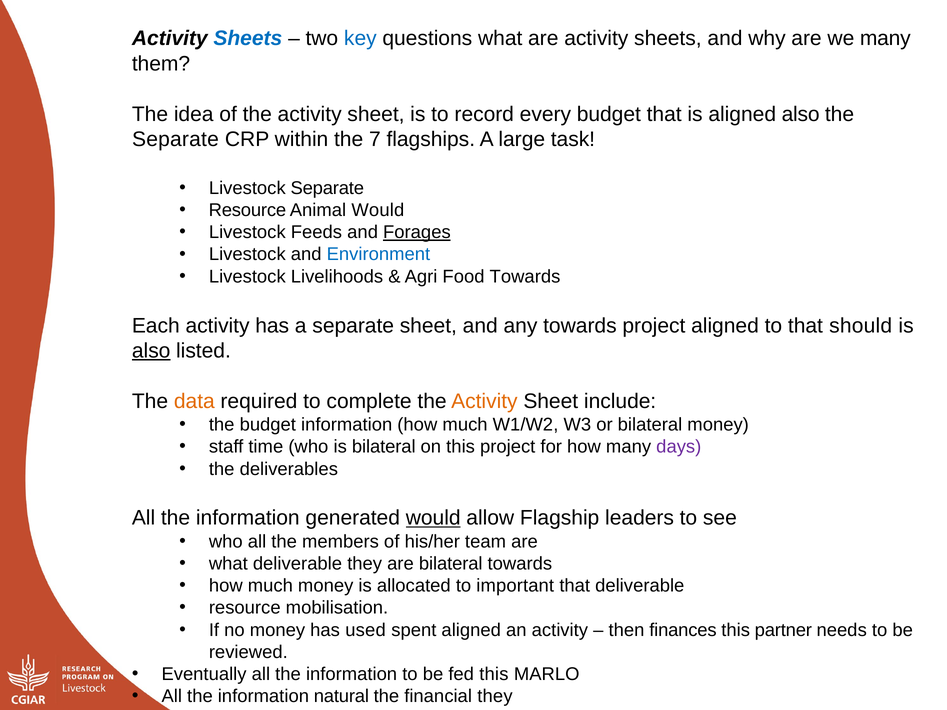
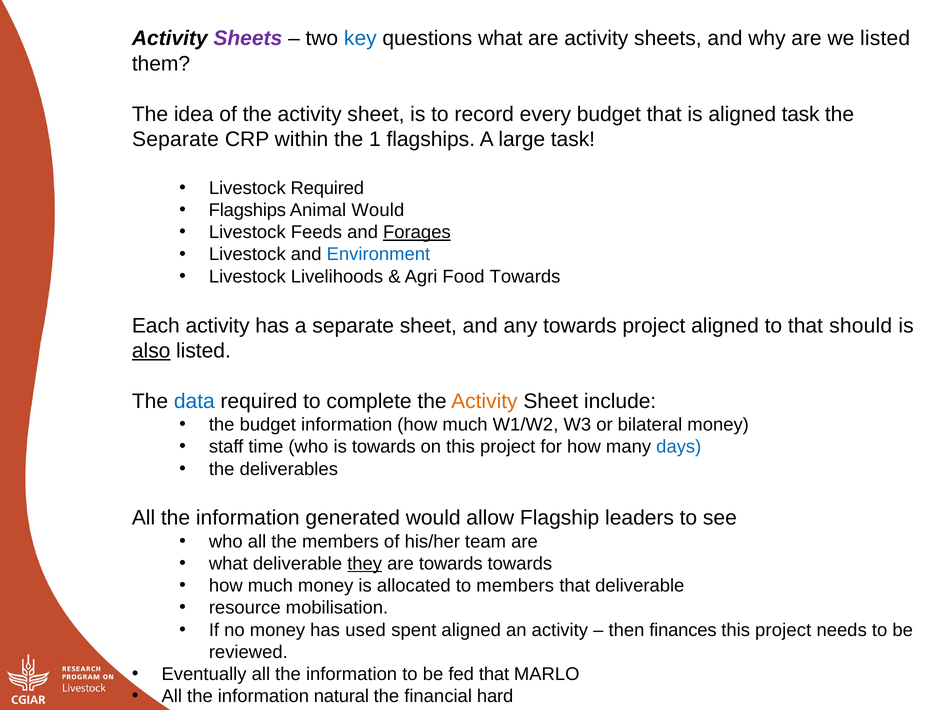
Sheets colour: blue -> purple (248, 38)
we many: many -> listed (885, 38)
aligned also: also -> task (801, 114)
7: 7 -> 1 (375, 139)
Livestock Separate: Separate -> Required (327, 188)
Resource: Resource -> Flagships (247, 210)
data colour: orange -> blue (194, 401)
is bilateral: bilateral -> towards (384, 447)
days colour: purple -> blue (679, 447)
would underline: present -> none (433, 518)
they underline: none -> present (365, 564)
are bilateral: bilateral -> towards (451, 564)
to important: important -> members (515, 586)
partner: partner -> project (783, 630)
fed this: this -> that (494, 674)
financial they: they -> hard (495, 696)
